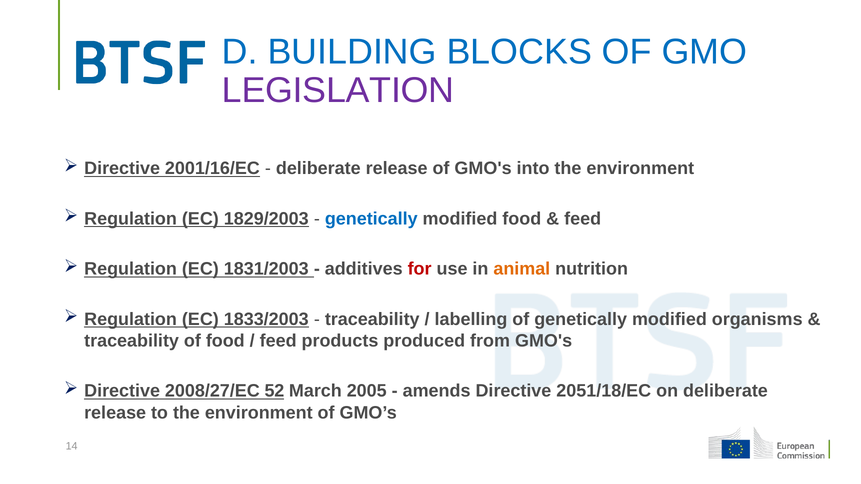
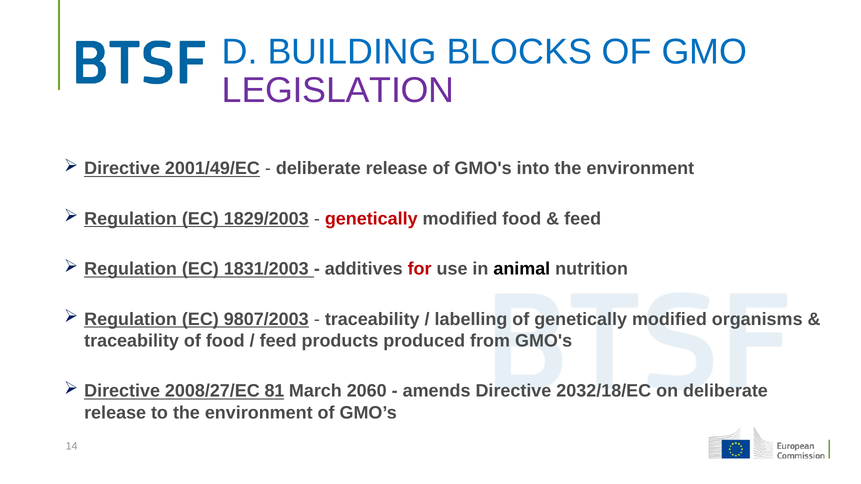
2001/16/EC: 2001/16/EC -> 2001/49/EC (212, 169)
genetically colour: blue -> red (371, 219)
animal colour: orange -> black (522, 269)
1833/2003: 1833/2003 -> 9807/2003 (266, 319)
52: 52 -> 81 (274, 391)
2005: 2005 -> 2060 (367, 391)
2051/18/EC: 2051/18/EC -> 2032/18/EC (604, 391)
